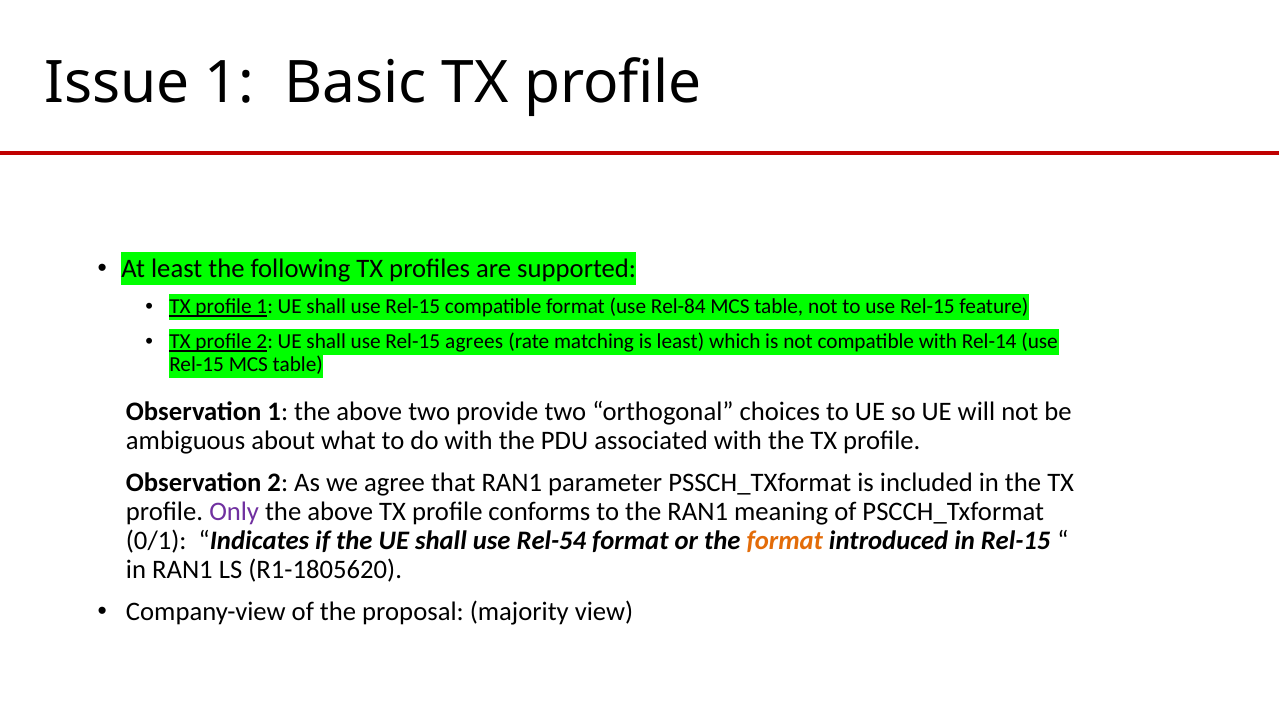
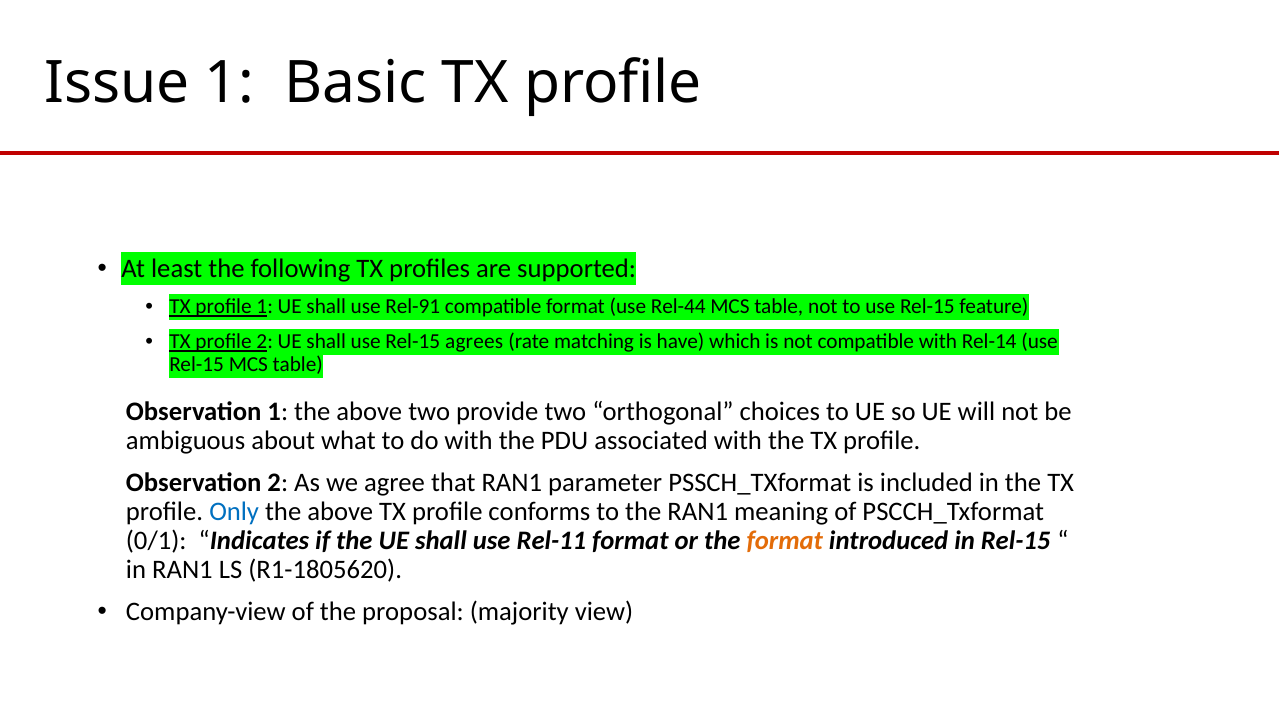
Rel-15: Rel-15 -> Rel-91 (413, 307)
Rel-84: Rel-84 -> Rel-44 (678, 307)
is least: least -> have (681, 342)
Only colour: purple -> blue (234, 511)
Rel-54: Rel-54 -> Rel-11 (551, 540)
